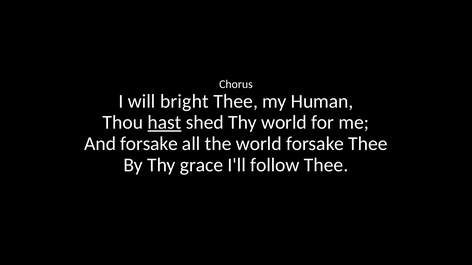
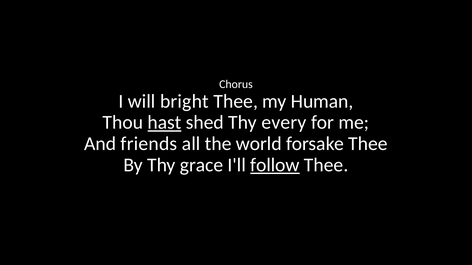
Thy world: world -> every (284, 123)
And forsake: forsake -> friends (149, 144)
follow underline: none -> present (275, 165)
